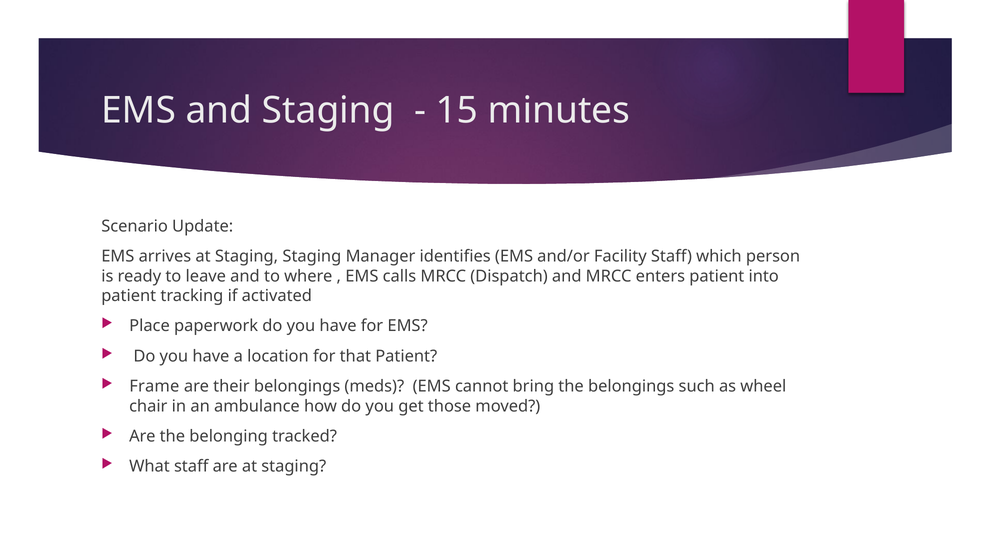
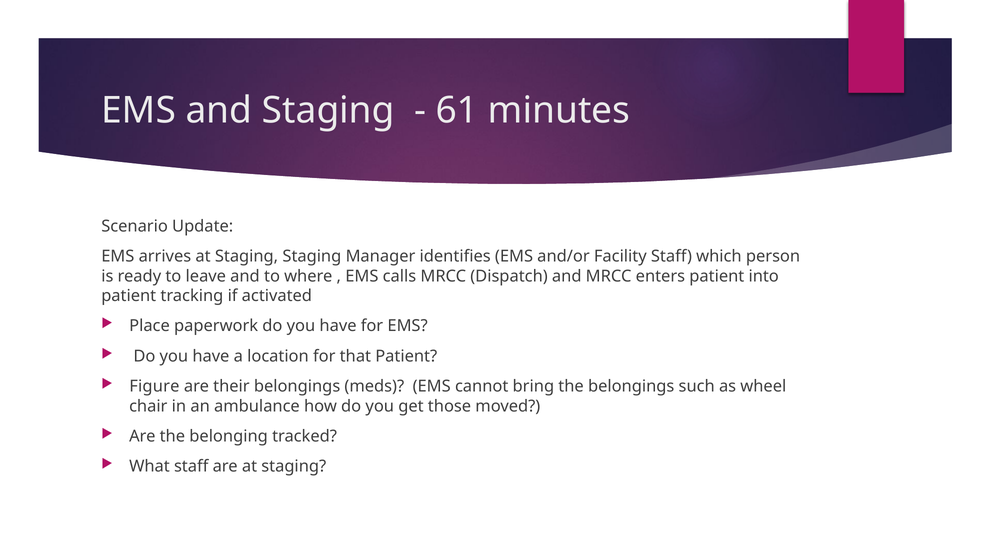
15: 15 -> 61 (457, 110)
Frame: Frame -> Figure (154, 387)
